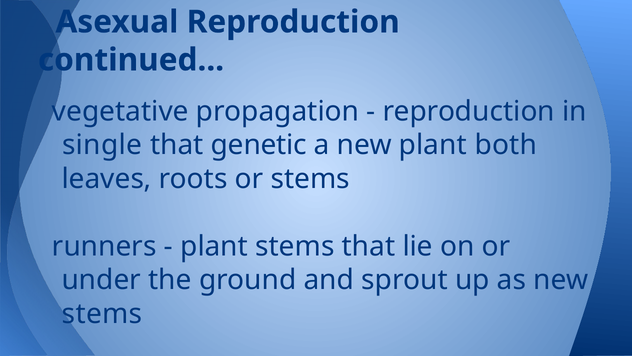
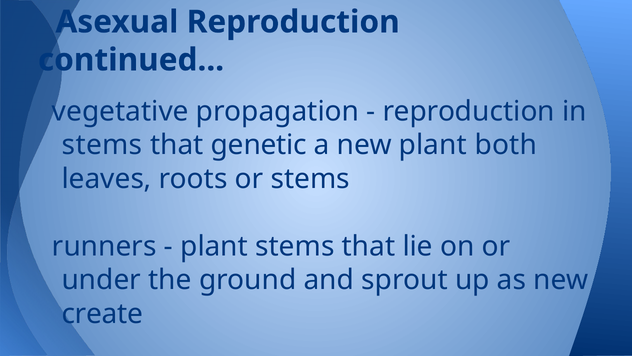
single: single -> stems (102, 145)
stems: stems -> create (102, 313)
